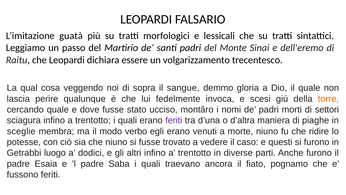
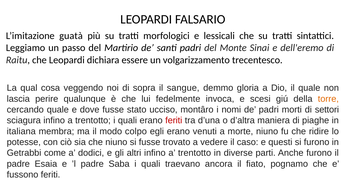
feriti colour: purple -> red (174, 120)
sceglie: sceglie -> italiana (21, 131)
verbo: verbo -> colpo (136, 131)
luogo: luogo -> come (55, 153)
